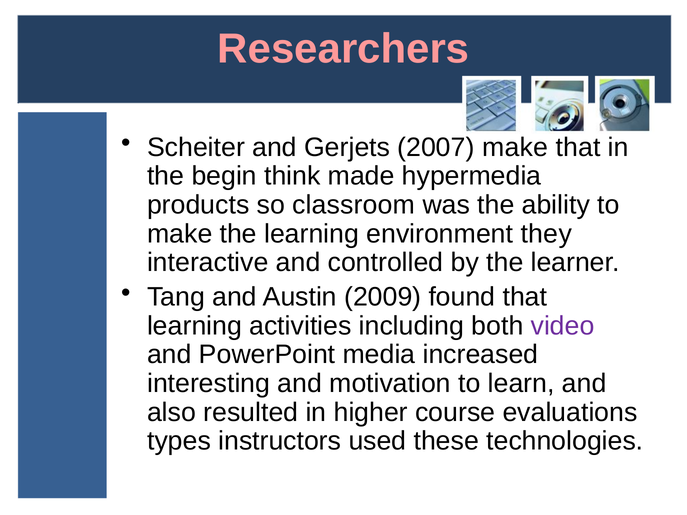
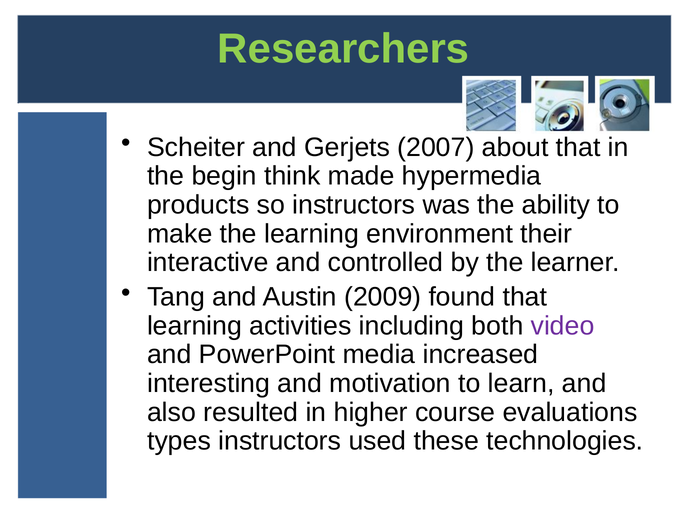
Researchers colour: pink -> light green (343, 49)
2007 make: make -> about (515, 147)
so classroom: classroom -> instructors (354, 205)
they: they -> their (546, 234)
